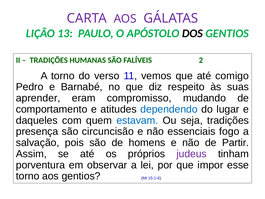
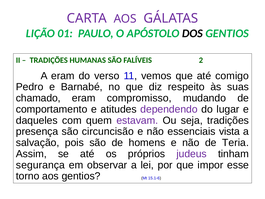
13: 13 -> 01 (65, 33)
A torno: torno -> eram (63, 76)
aprender: aprender -> chamado (38, 98)
dependendo colour: blue -> purple (169, 109)
estavam colour: blue -> purple (137, 120)
fogo: fogo -> vista (229, 131)
Partir: Partir -> Teria (235, 143)
porventura: porventura -> segurança (40, 165)
